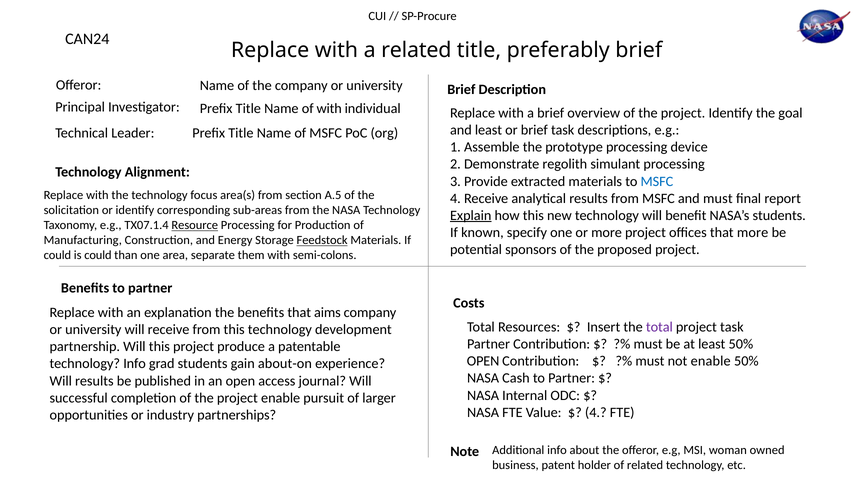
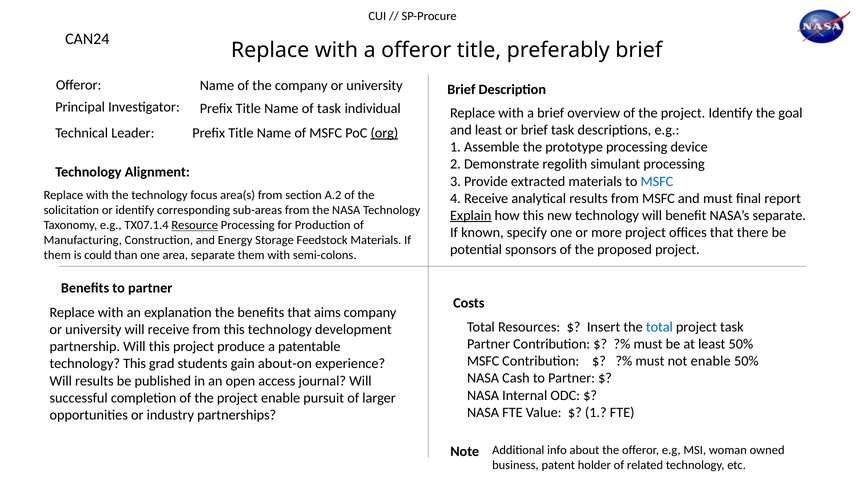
a related: related -> offeror (416, 50)
of with: with -> task (329, 109)
org underline: none -> present (384, 133)
A.5: A.5 -> A.2 (333, 196)
NASA’s students: students -> separate (779, 216)
that more: more -> there (753, 233)
Feedstock underline: present -> none (322, 241)
could: could -> them (57, 256)
total colour: purple -> blue (659, 327)
OPEN: OPEN -> MSFC (483, 362)
technology Info: Info -> This (135, 364)
4: 4 -> 1 (596, 413)
